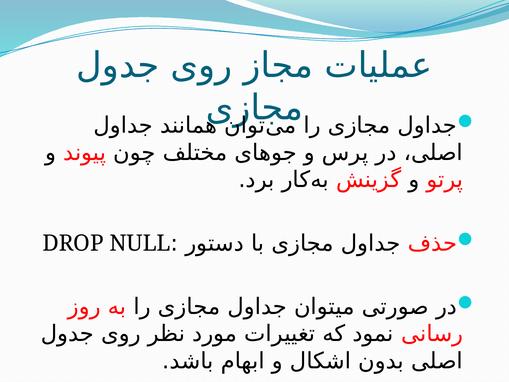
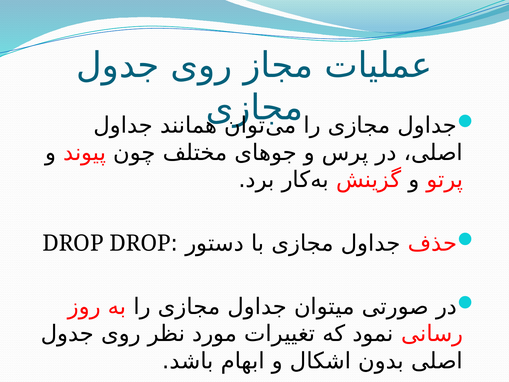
DROP NULL: NULL -> DROP (140, 243)
